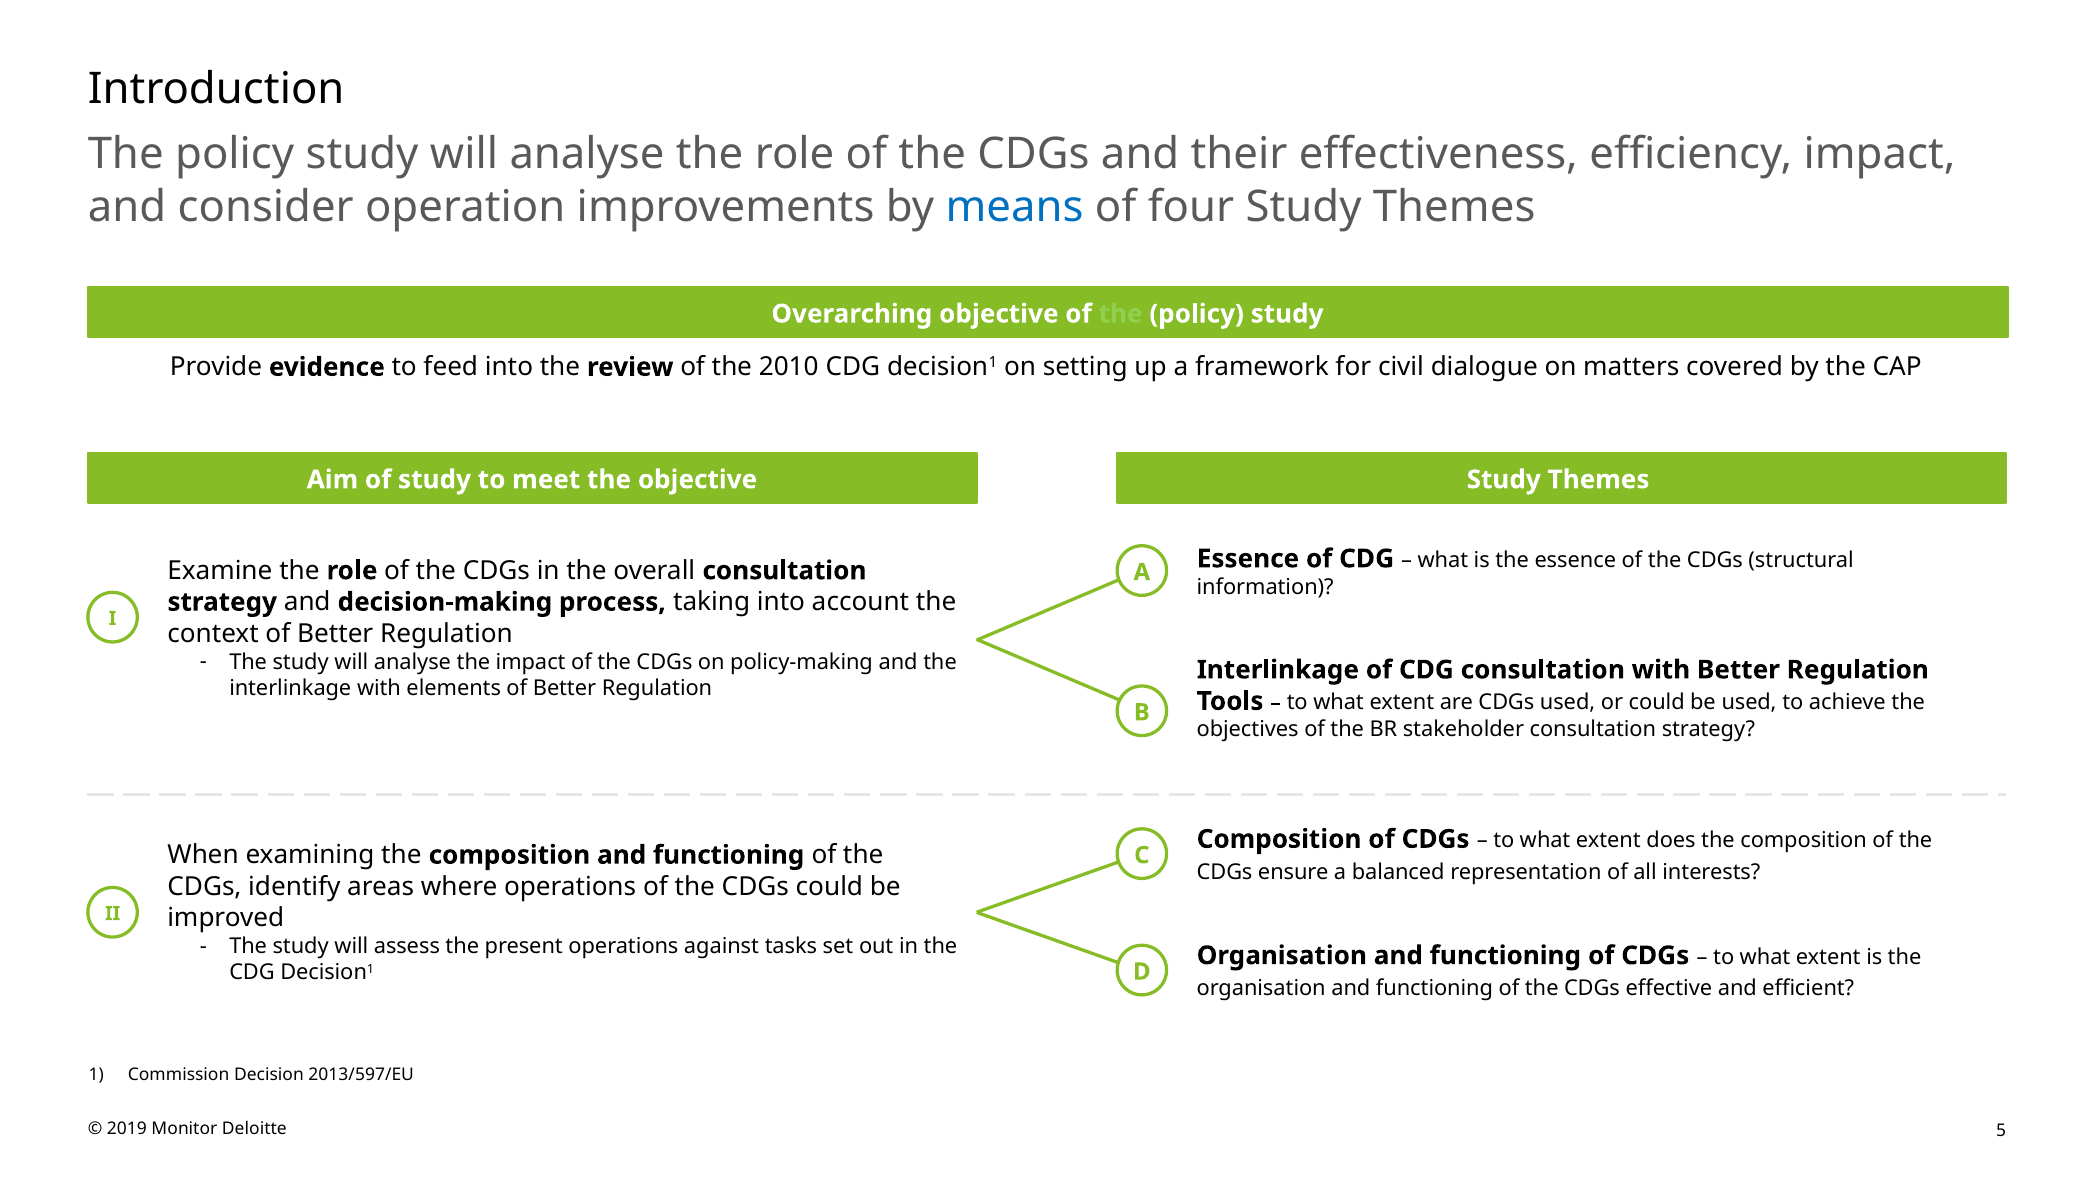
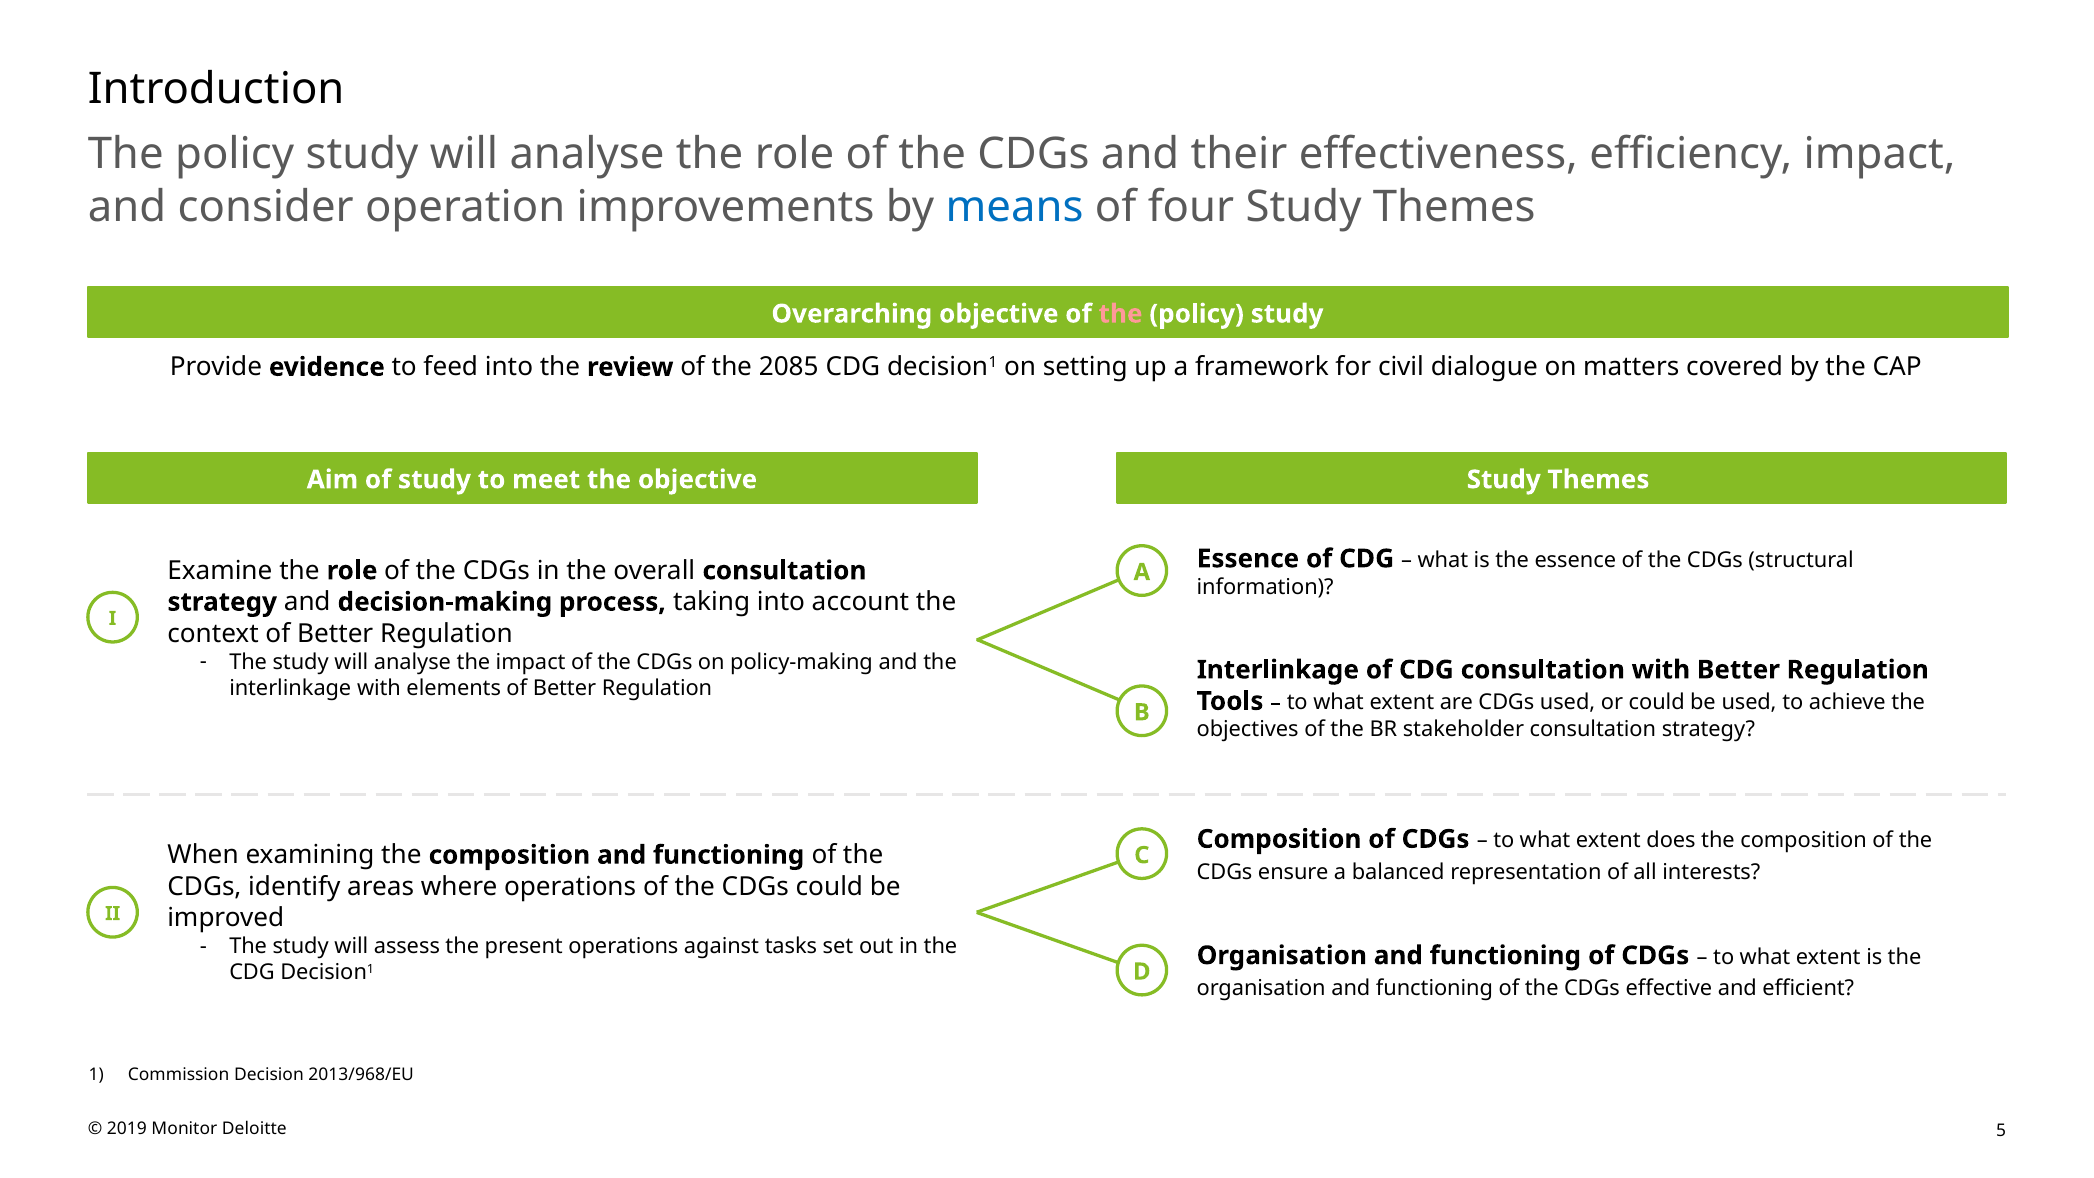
the colour: light green -> pink (1121, 314)
2010: 2010 -> 2085 (789, 367)
2013/597/EU: 2013/597/EU -> 2013/968/EU (361, 1074)
